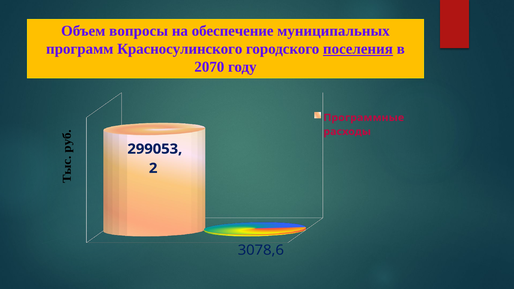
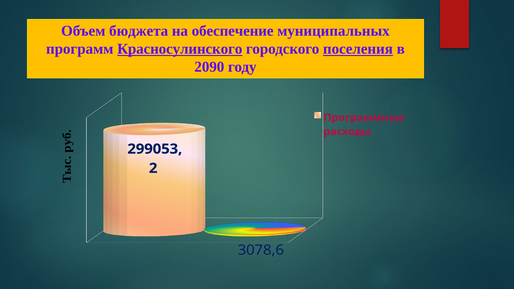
вопросы: вопросы -> бюджета (139, 31)
Красносулинского underline: none -> present (180, 49)
2070: 2070 -> 2090 (209, 67)
